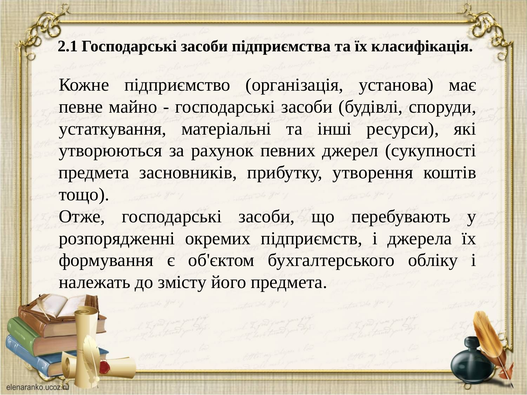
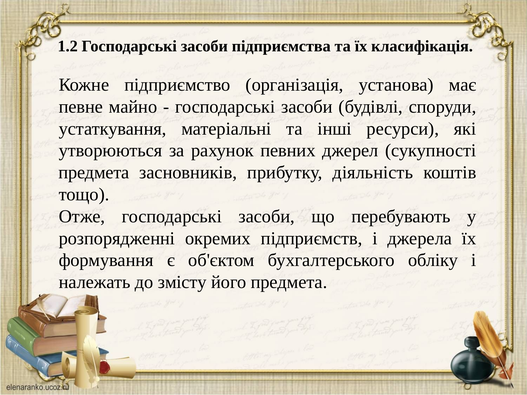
2.1: 2.1 -> 1.2 (68, 46)
утворення: утворення -> діяльність (373, 173)
